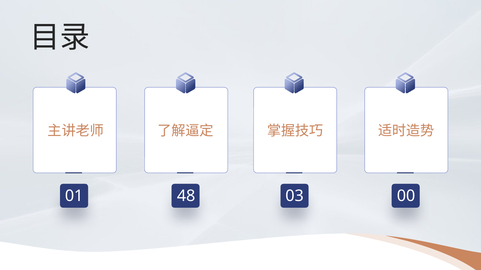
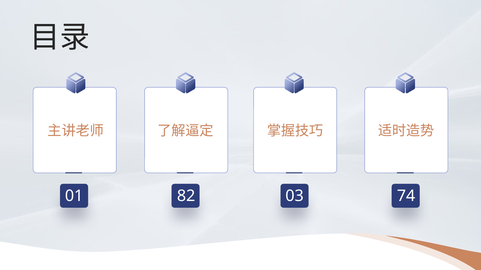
48: 48 -> 82 (186, 196)
00: 00 -> 74 (406, 196)
